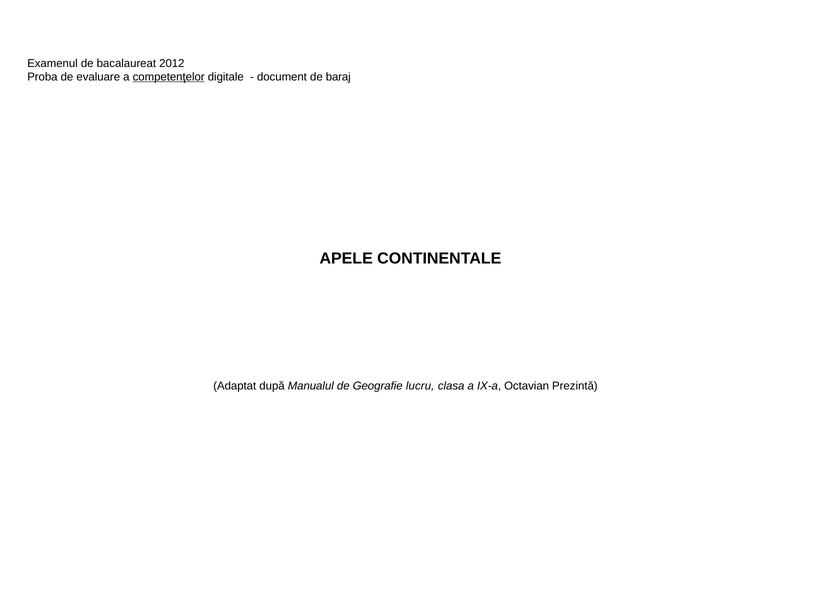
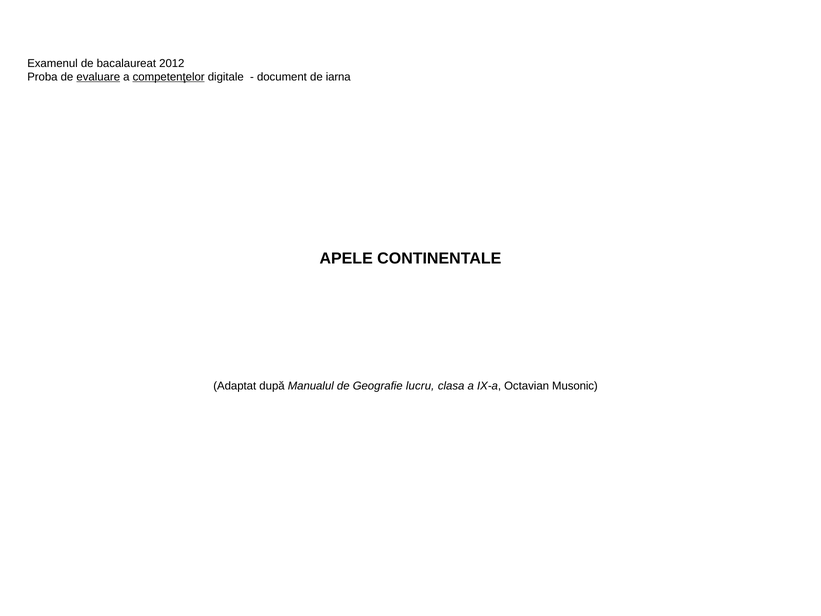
evaluare underline: none -> present (98, 77)
baraj: baraj -> iarna (338, 77)
Prezintă: Prezintă -> Musonic (575, 386)
